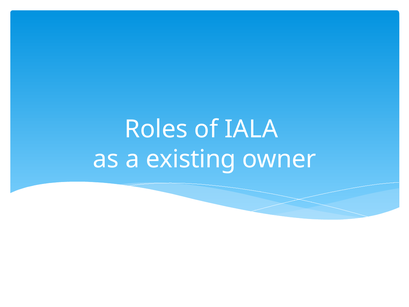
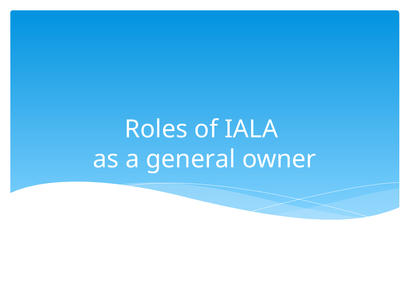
existing: existing -> general (191, 159)
